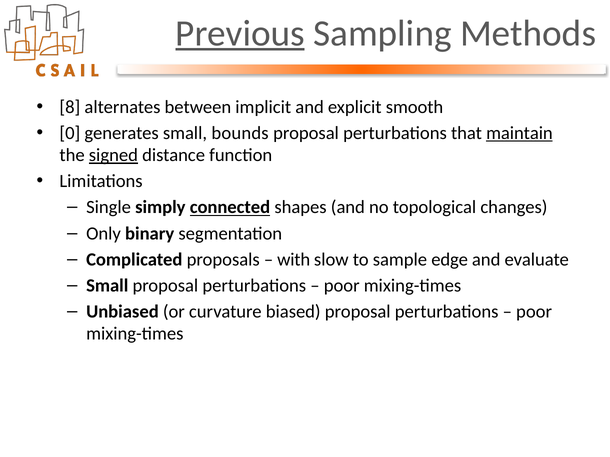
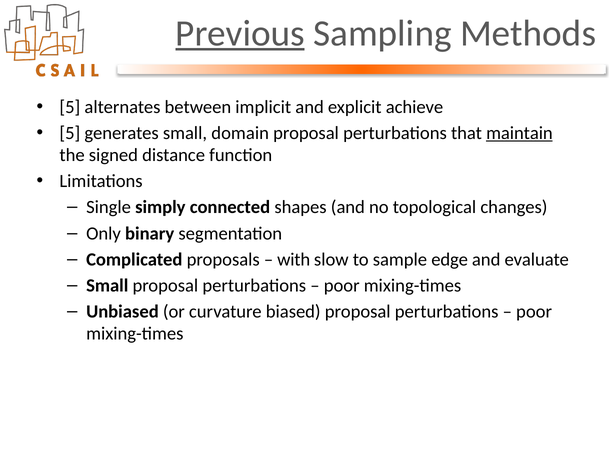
8: 8 -> 5 (70, 107)
smooth: smooth -> achieve (415, 107)
0: 0 -> 5 (70, 133)
bounds: bounds -> domain (240, 133)
signed underline: present -> none (113, 155)
connected underline: present -> none (230, 208)
